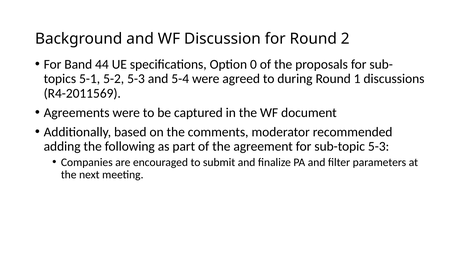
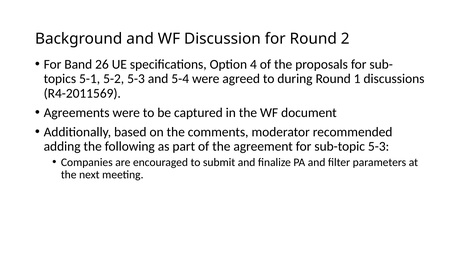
44: 44 -> 26 (102, 64)
0: 0 -> 4 (253, 64)
